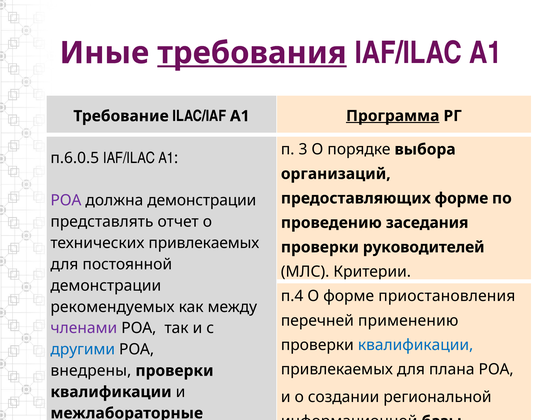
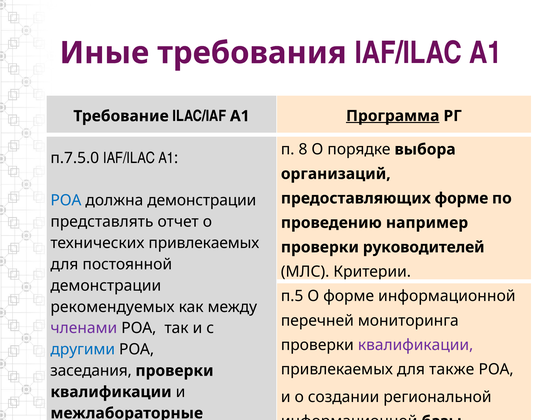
требования underline: present -> none (252, 53)
п 3: 3 -> 8 (303, 149)
п.6.0.5: п.6.0.5 -> п.7.5.0 (75, 158)
РОА colour: purple -> blue (66, 200)
заседания: заседания -> например (427, 223)
п.4: п.4 -> п.5 (292, 296)
форме приостановления: приостановления -> информационной (447, 296)
применению: применению -> мониторинга (408, 321)
квалификации colour: blue -> purple (416, 345)
плана: плана -> также (452, 369)
внедрены: внедрены -> заседания (91, 371)
